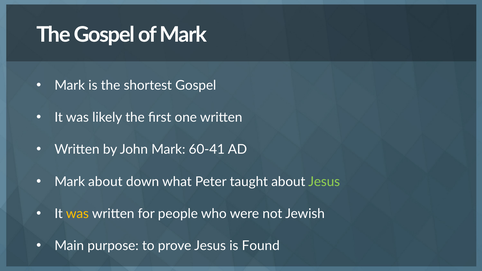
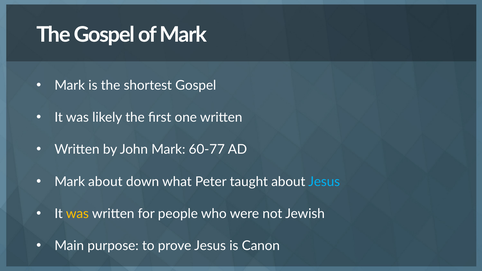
60-41: 60-41 -> 60-77 (207, 150)
Jesus colour: light green -> light blue (324, 182)
Found: Found -> Canon (261, 246)
